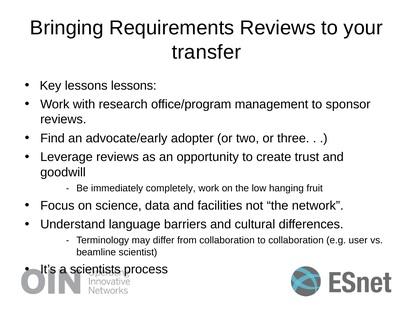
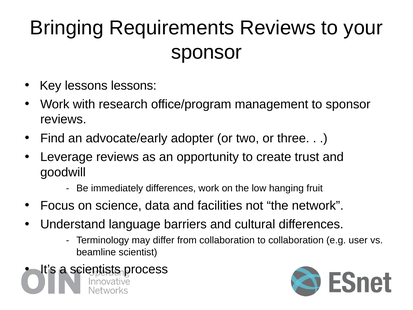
transfer: transfer -> sponsor (207, 52)
immediately completely: completely -> differences (171, 188)
